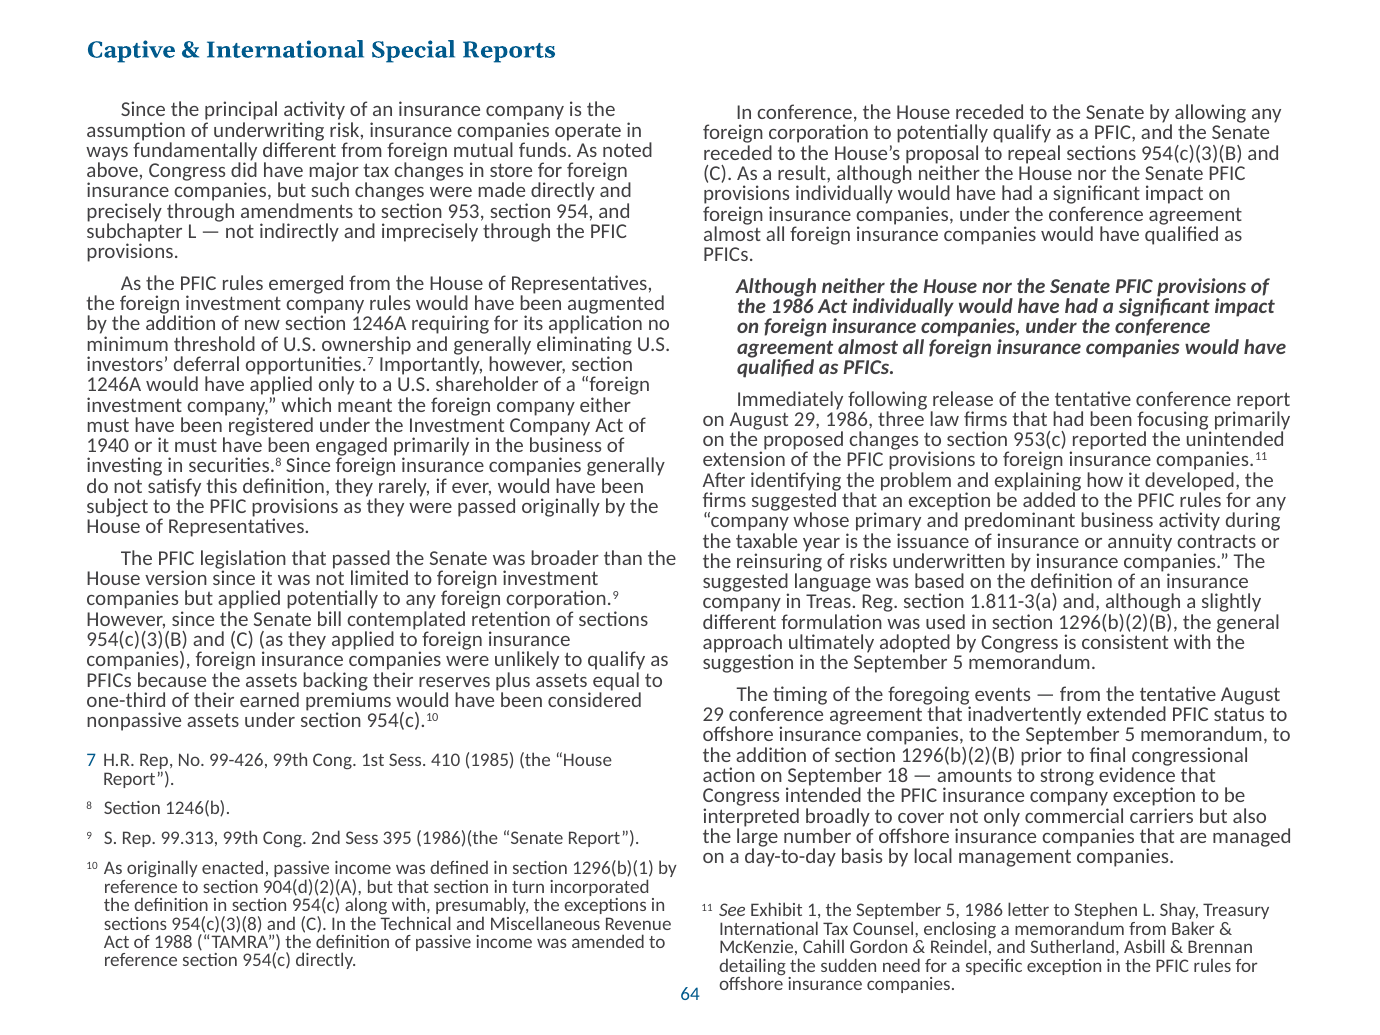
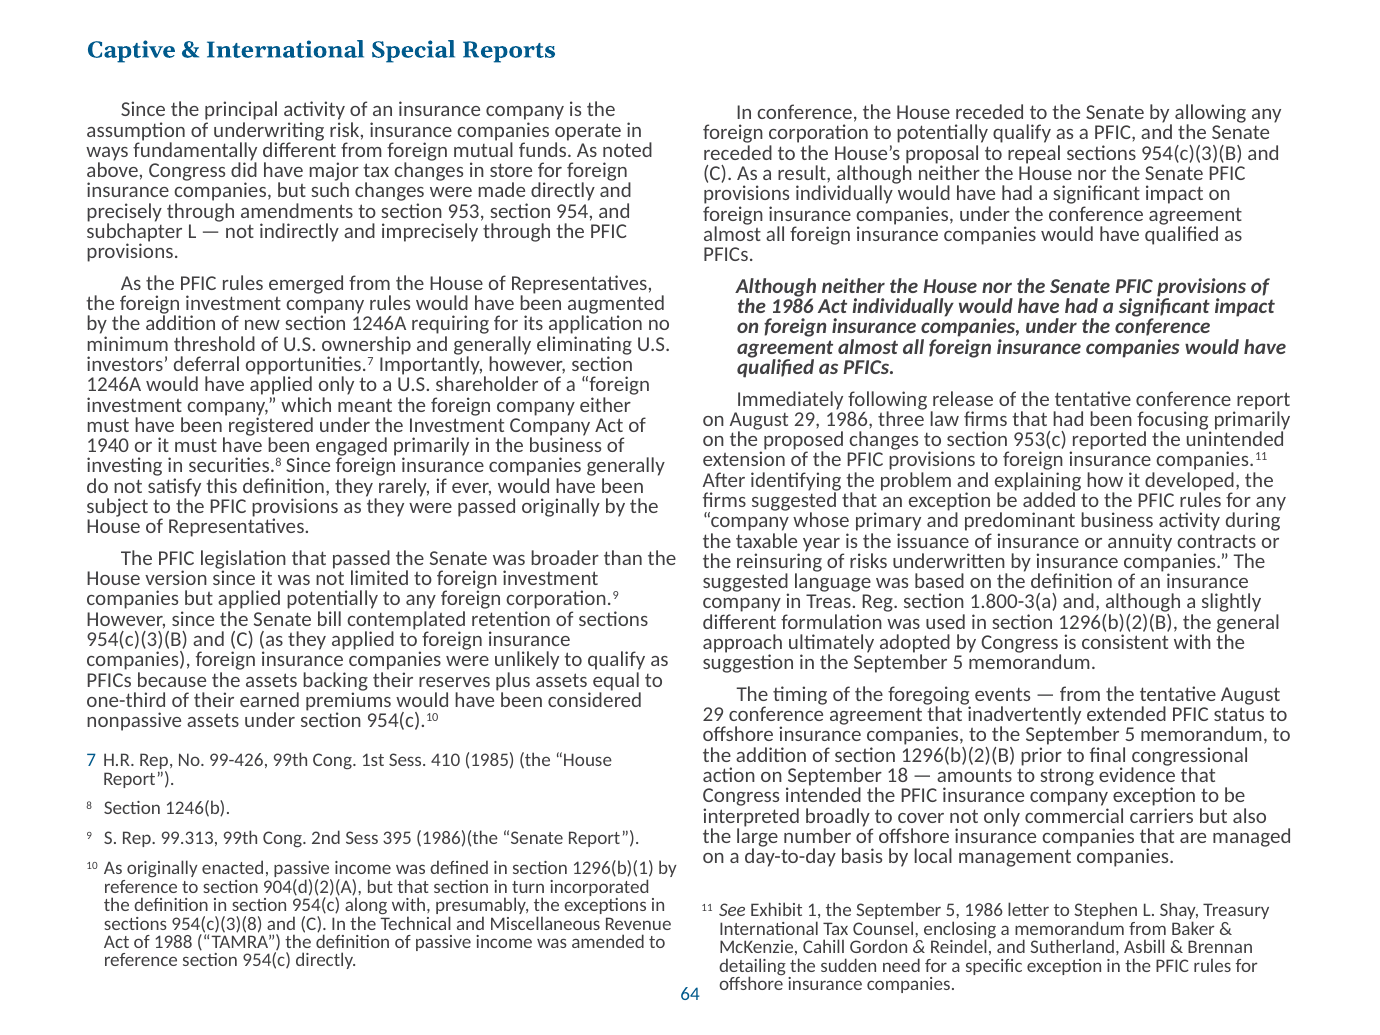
1.811-3(a: 1.811-3(a -> 1.800-3(a (1014, 602)
